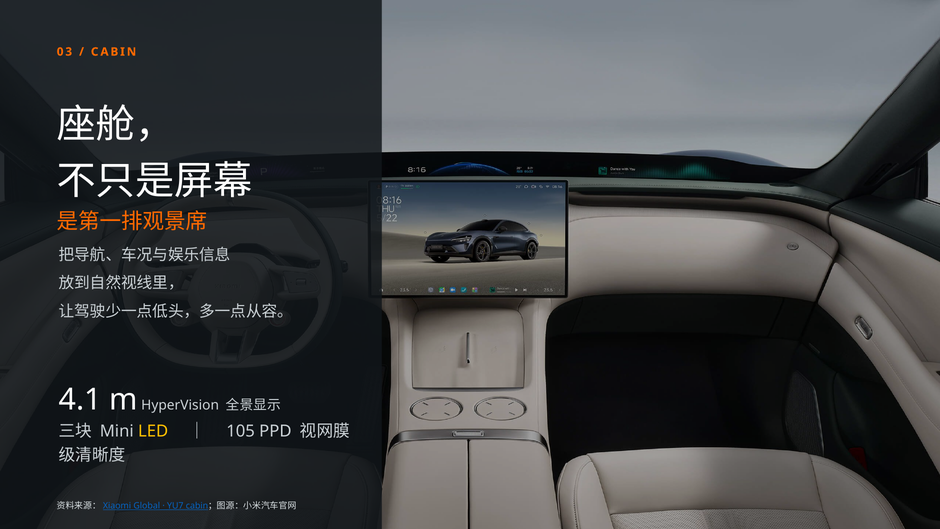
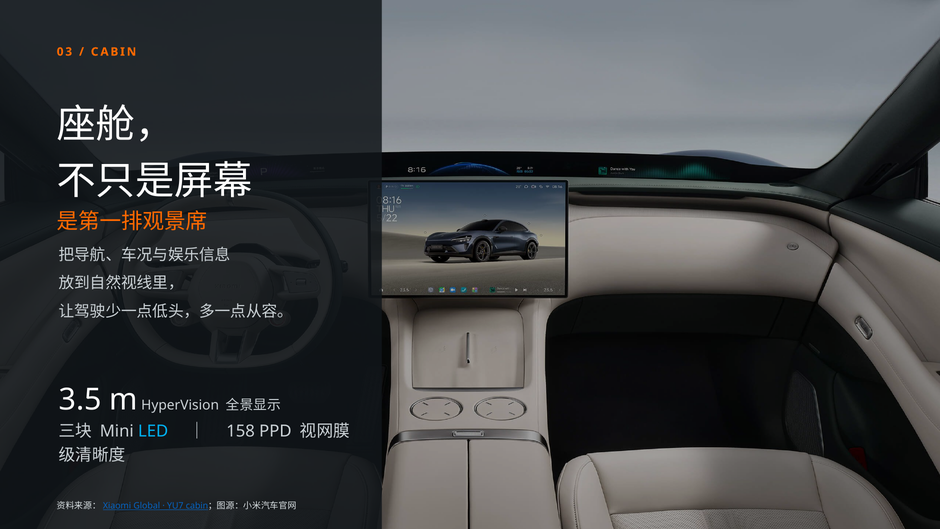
4.1: 4.1 -> 3.5 (80, 400)
LED colour: yellow -> light blue (153, 431)
105: 105 -> 158 (241, 431)
